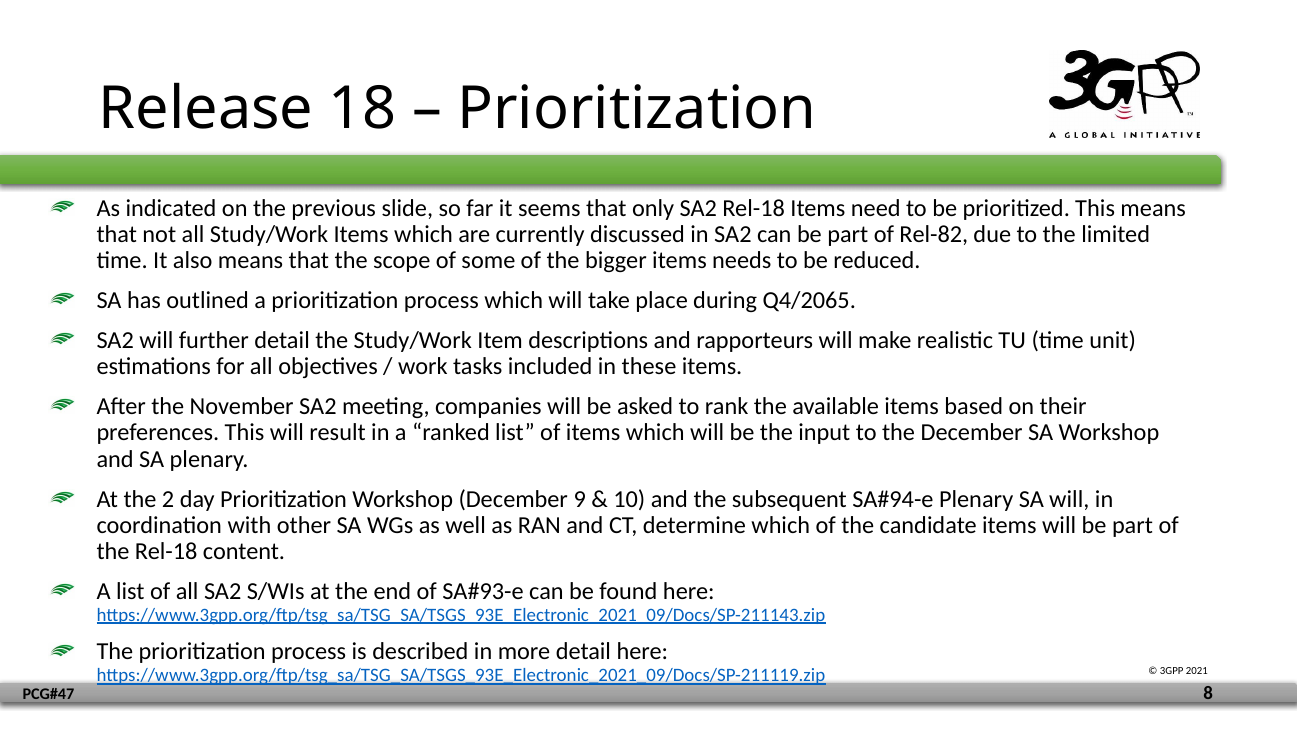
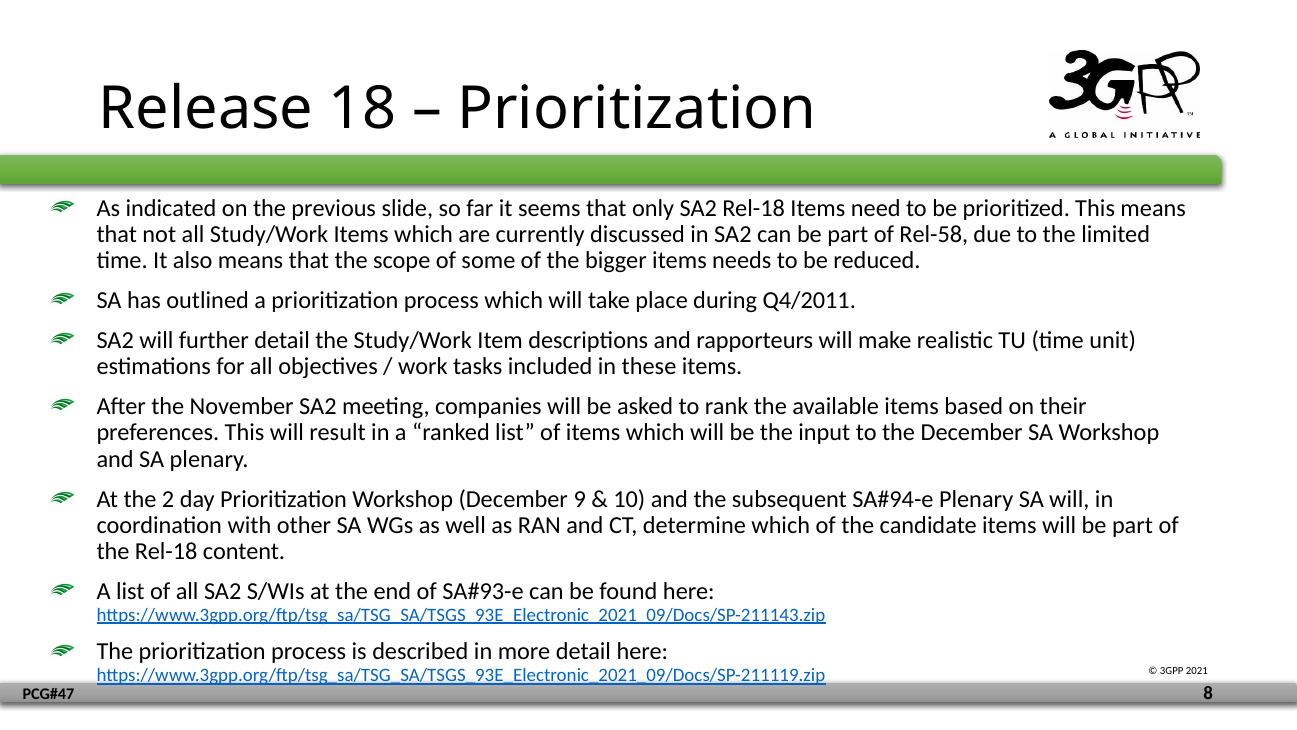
Rel-82: Rel-82 -> Rel-58 (934, 234)
Q4/2065: Q4/2065 -> Q4/2011 (809, 300)
